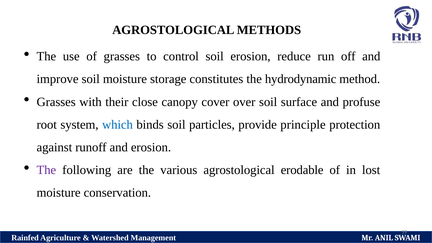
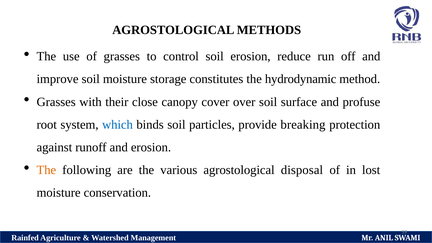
principle: principle -> breaking (303, 125)
The colour: purple -> orange (46, 170)
erodable: erodable -> disposal (302, 170)
